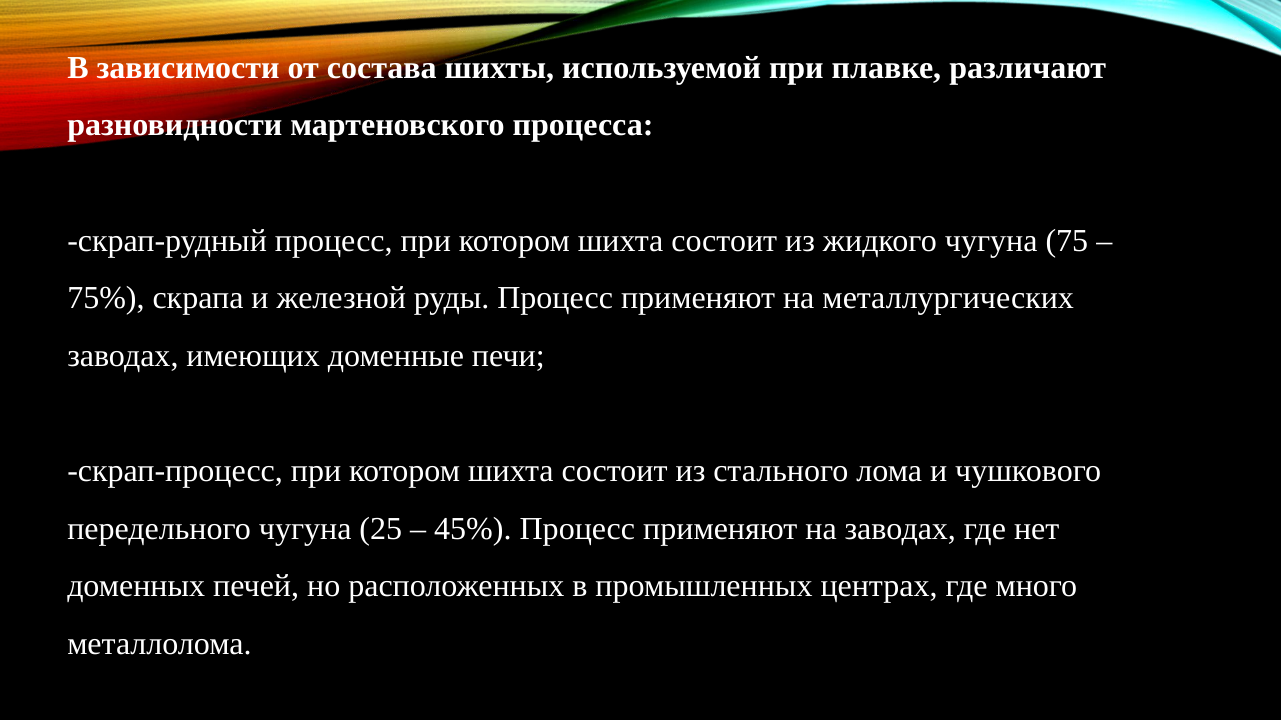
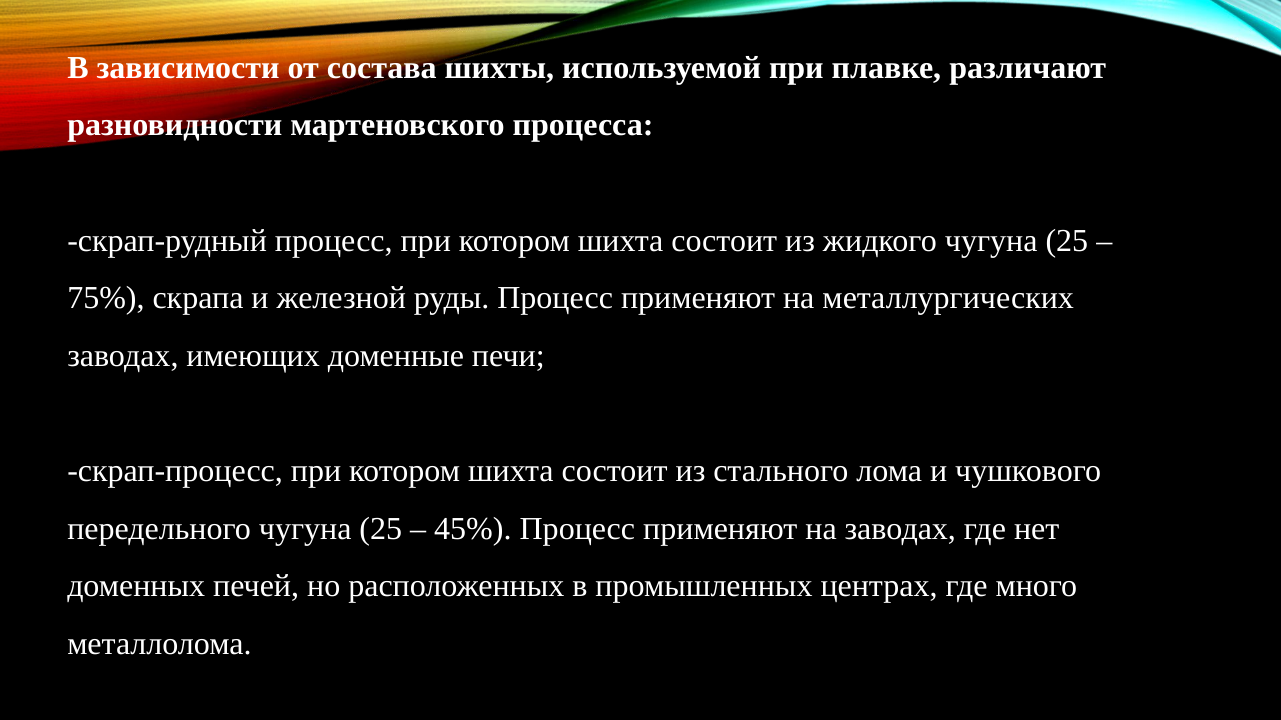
жидкого чугуна 75: 75 -> 25 (1067, 241)
